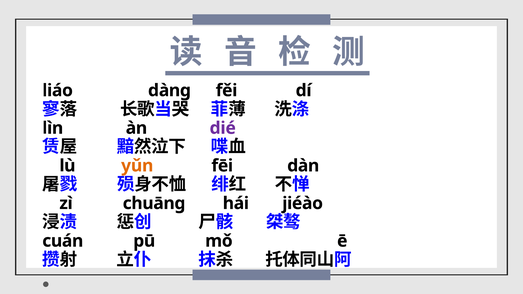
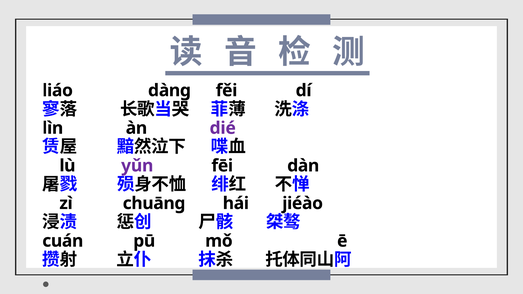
yǔn colour: orange -> purple (137, 166)
